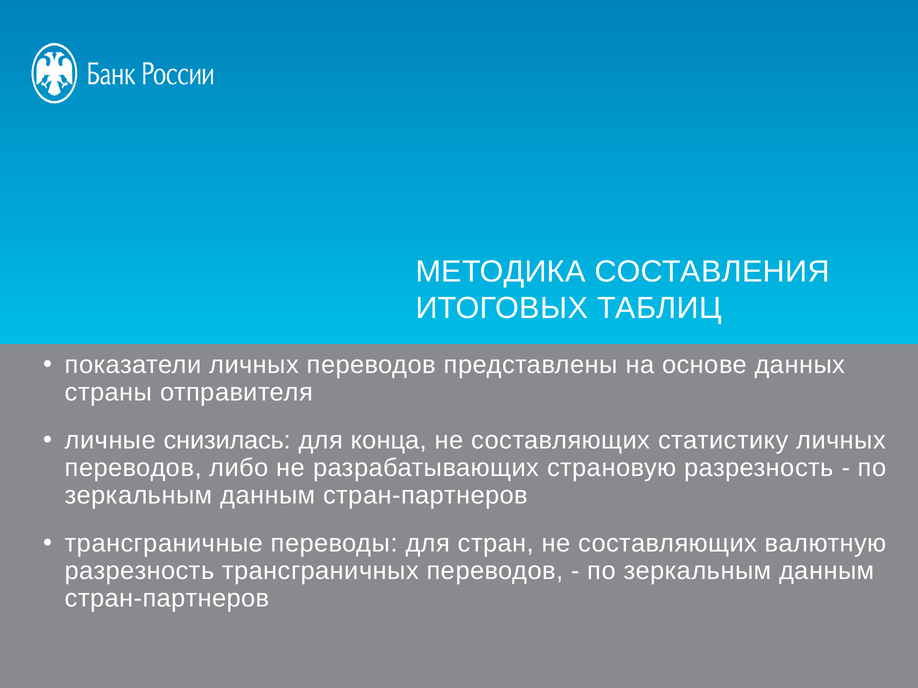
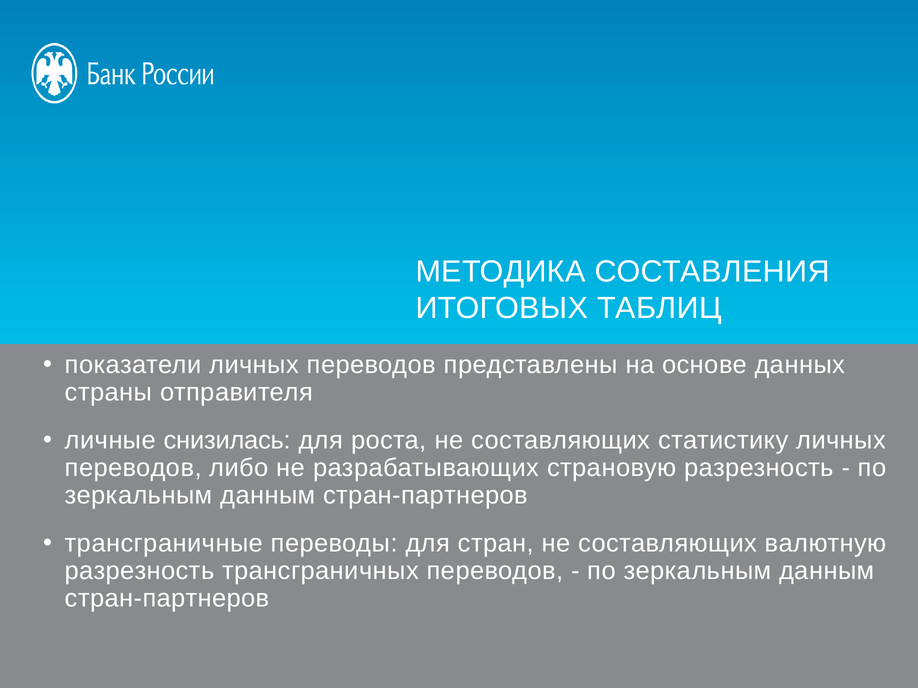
конца: конца -> роста (389, 441)
